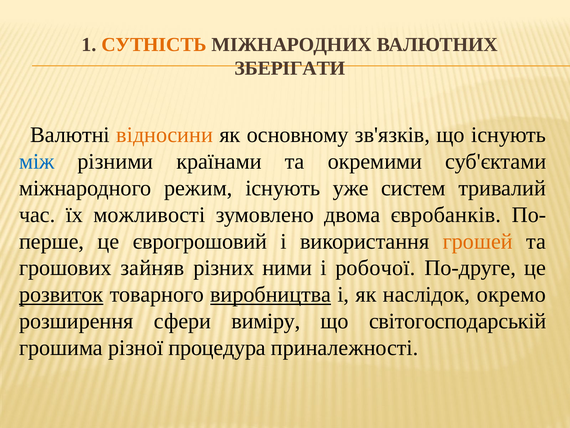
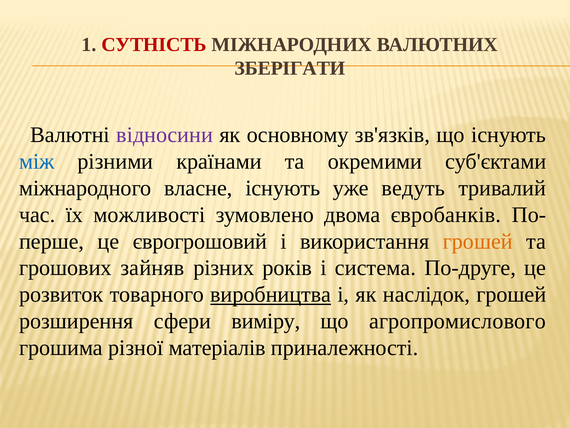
СУТНІСТЬ colour: orange -> red (154, 45)
відносини colour: orange -> purple (165, 135)
режим: режим -> власне (198, 188)
систем: систем -> ведуть (413, 188)
ними: ними -> років (287, 268)
робочої: робочої -> система (375, 268)
розвиток underline: present -> none (61, 294)
наслідок окремо: окремо -> грошей (511, 294)
світогосподарській: світогосподарській -> агропромислового (457, 321)
процедура: процедура -> матеріалів (217, 348)
